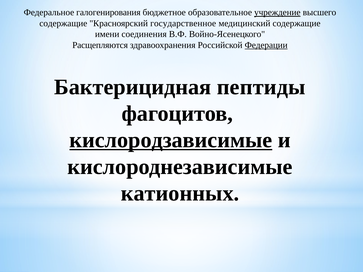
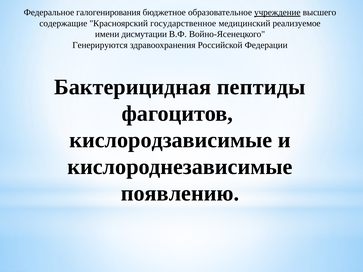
медицинский содержащие: содержащие -> реализуемое (297, 23)
соединения: соединения -> дисмутации (144, 34)
Расщепляются: Расщепляются -> Генерируются (100, 45)
Федерации underline: present -> none (266, 45)
кислородзависимые underline: present -> none (171, 140)
катионных: катионных -> появлению (180, 194)
